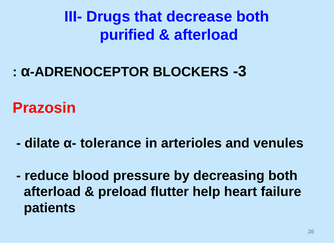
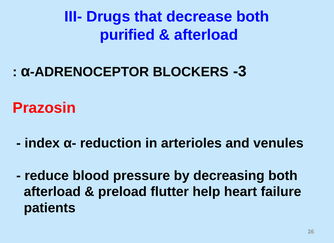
dilate: dilate -> index (42, 143)
tolerance: tolerance -> reduction (111, 143)
